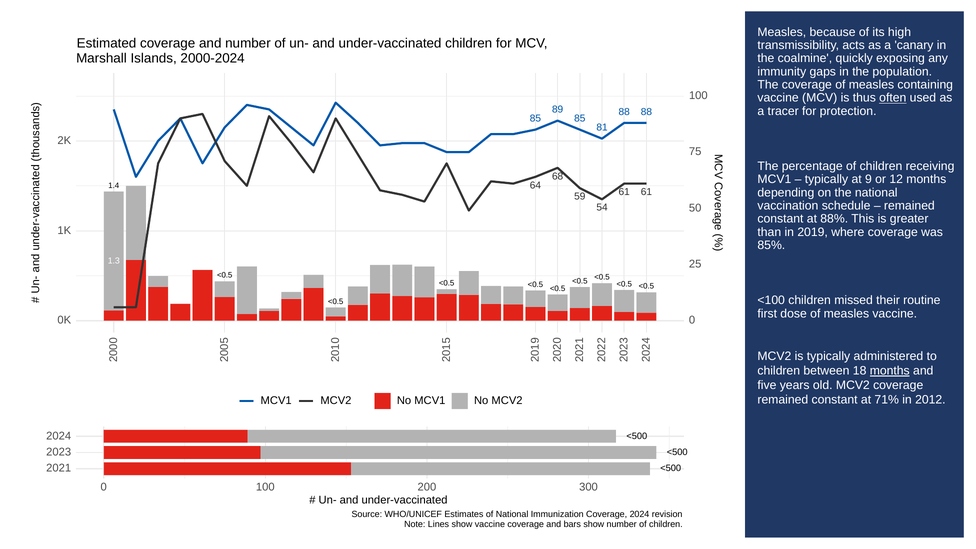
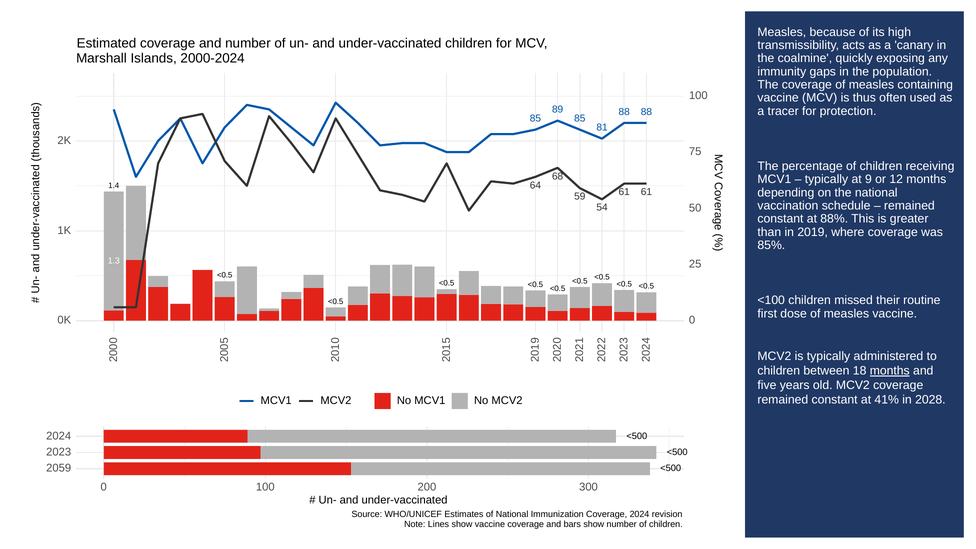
often underline: present -> none (893, 98)
71%: 71% -> 41% (887, 400)
2012: 2012 -> 2028 (930, 400)
2021: 2021 -> 2059 (59, 468)
